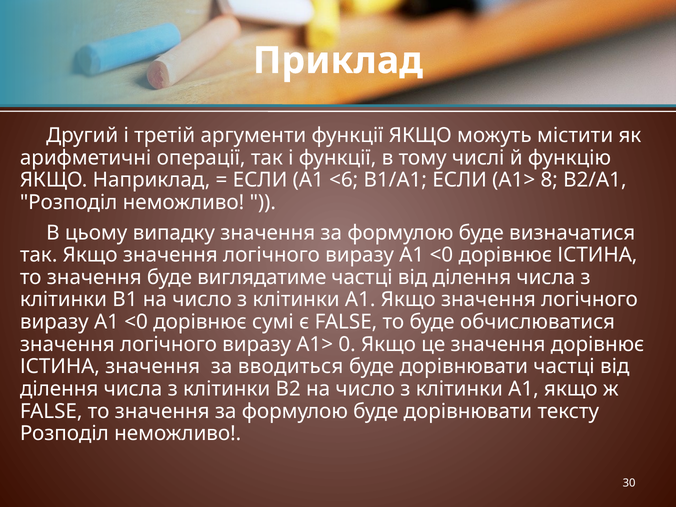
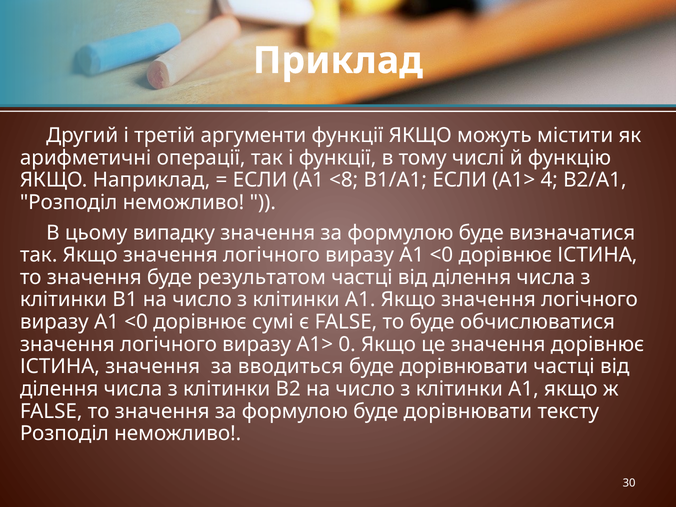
<6: <6 -> <8 (344, 180)
8: 8 -> 4 (549, 180)
виглядатиме: виглядатиме -> результатом (262, 277)
